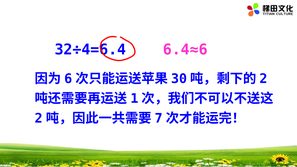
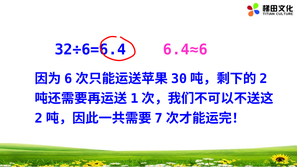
32÷4=6.4: 32÷4=6.4 -> 32÷6=6.4 (90, 50)
